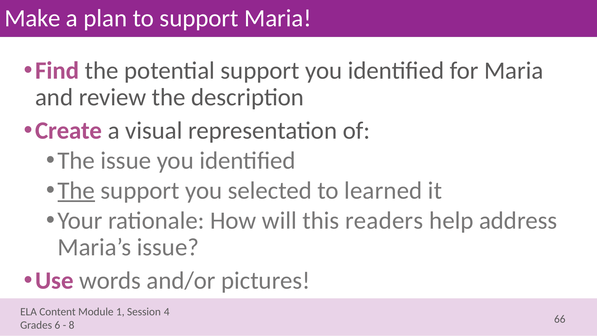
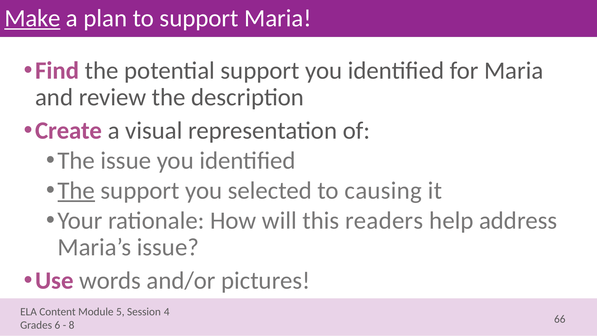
Make underline: none -> present (33, 18)
learned: learned -> causing (383, 190)
1: 1 -> 5 (120, 312)
